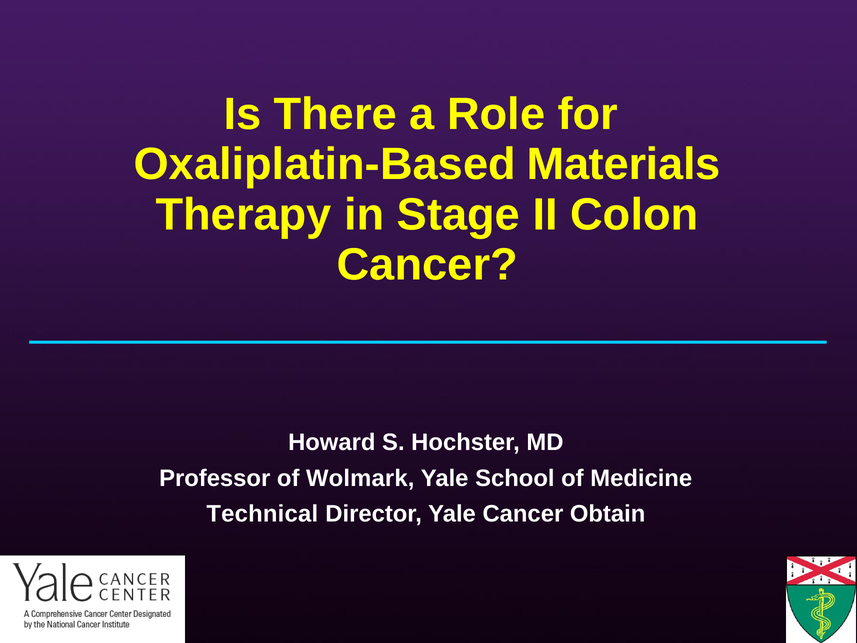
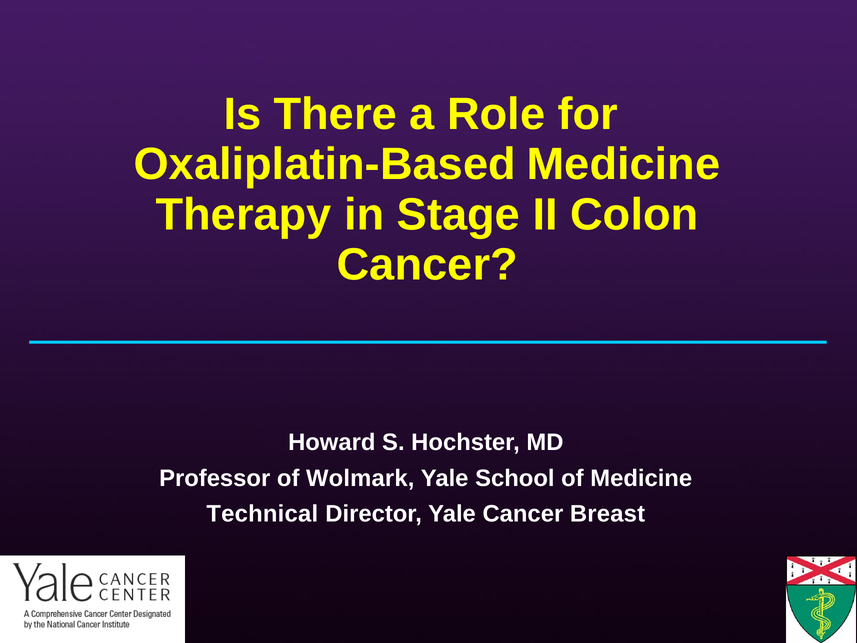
Oxaliplatin-Based Materials: Materials -> Medicine (623, 164)
Obtain: Obtain -> Breast (607, 514)
